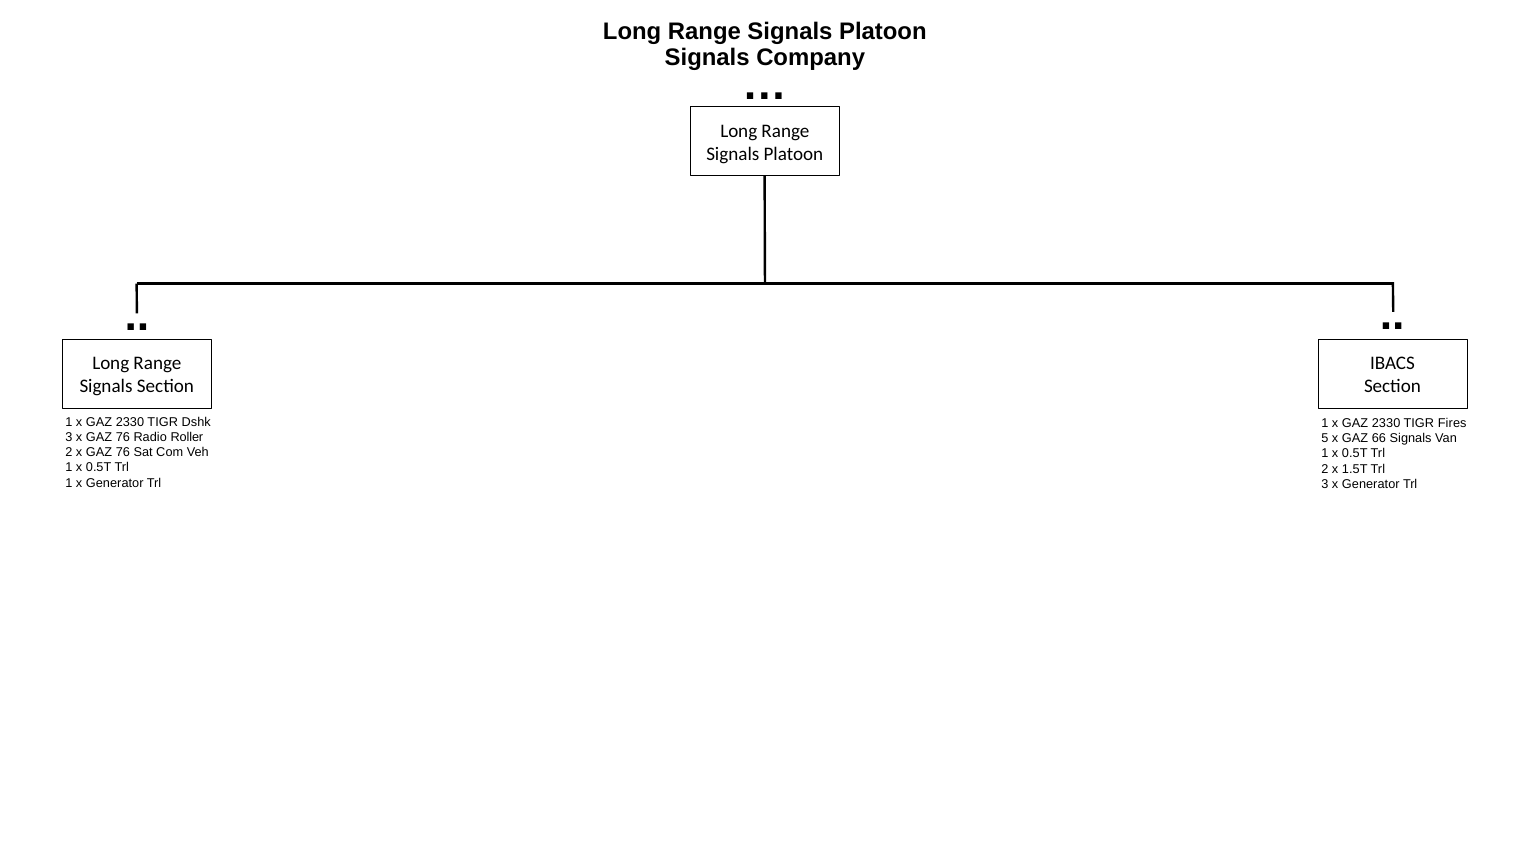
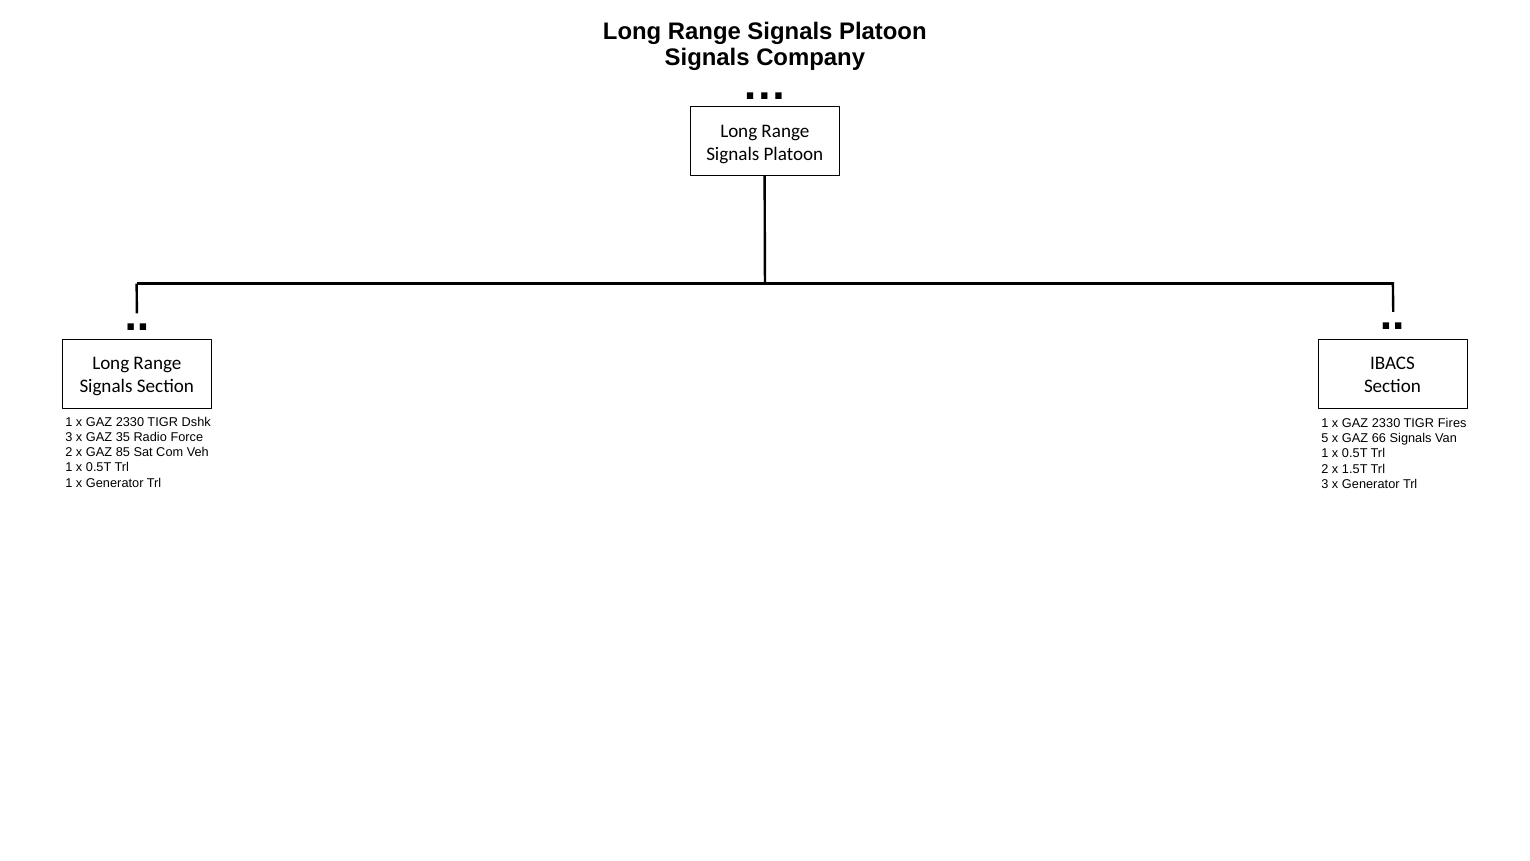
3 x GAZ 76: 76 -> 35 (123, 437)
Roller: Roller -> Force (187, 437)
2 x GAZ 76: 76 -> 85 (123, 452)
